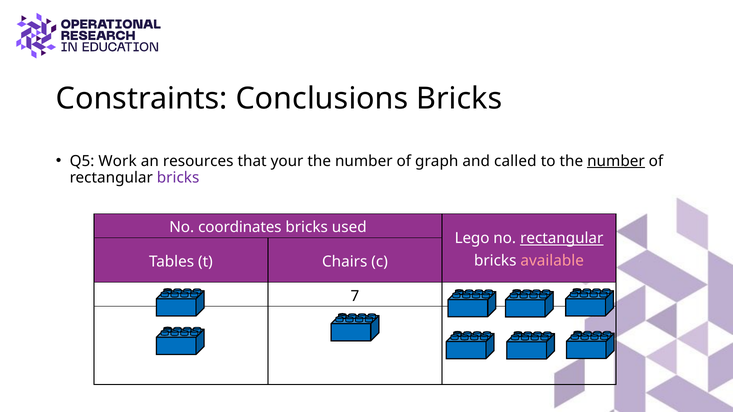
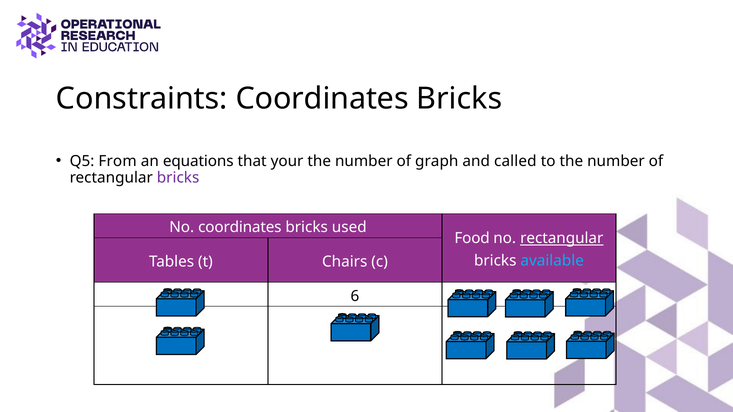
Constraints Conclusions: Conclusions -> Coordinates (322, 99)
Work: Work -> From (118, 161)
resources: resources -> equations (198, 161)
number underline: present -> none (616, 161)
Lego: Lego -> Food (472, 239)
available colour: pink -> light blue (552, 261)
7: 7 -> 6 (355, 296)
